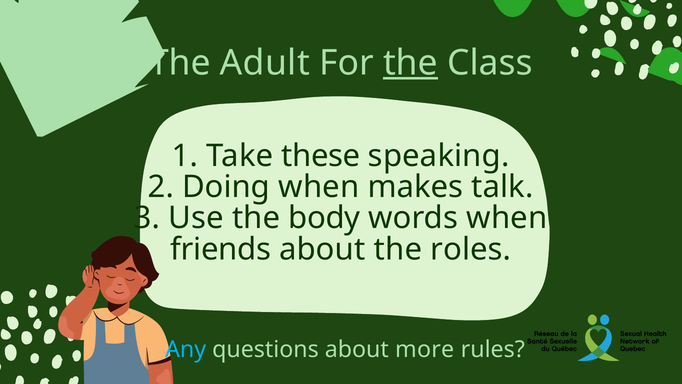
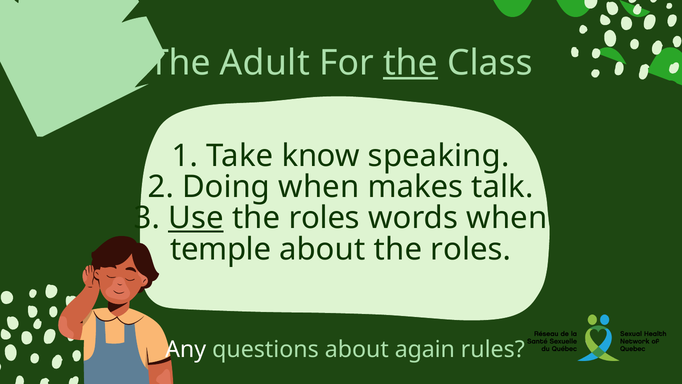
these: these -> know (321, 156)
Use underline: none -> present (196, 218)
body: body -> roles (324, 218)
friends: friends -> temple (221, 249)
Any colour: light blue -> white (186, 349)
more: more -> again (425, 349)
